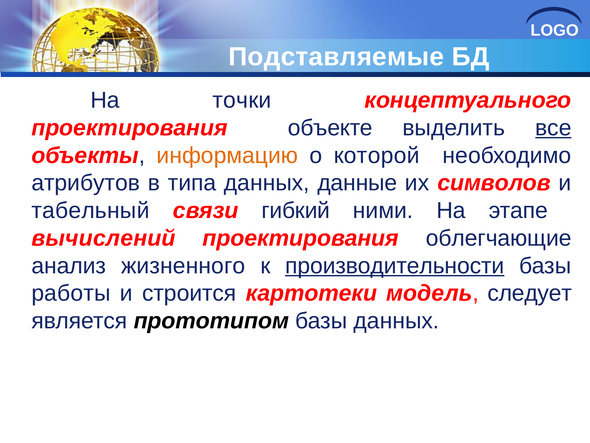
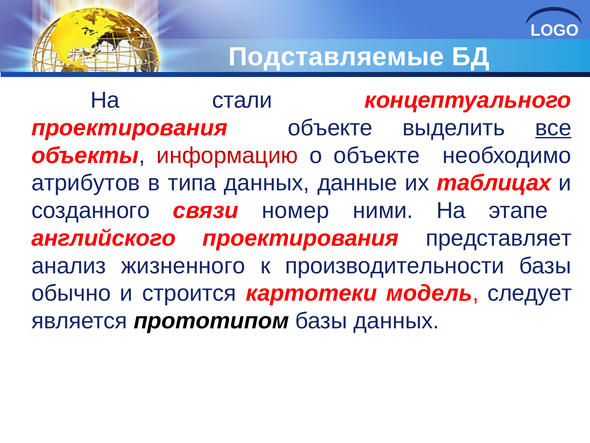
точки: точки -> стали (242, 100)
информацию colour: orange -> red (227, 155)
о которой: которой -> объекте (377, 155)
символов: символов -> таблицах (494, 183)
табельный: табельный -> созданного (91, 210)
гибкий: гибкий -> номер (296, 210)
вычислений: вычислений -> английского (104, 238)
облегчающие: облегчающие -> представляет (499, 238)
производительности underline: present -> none (395, 265)
работы: работы -> обычно (71, 293)
